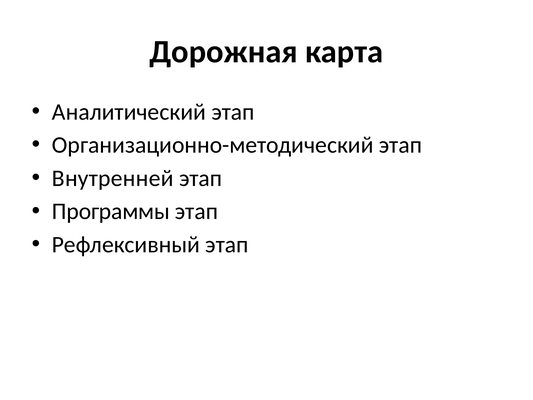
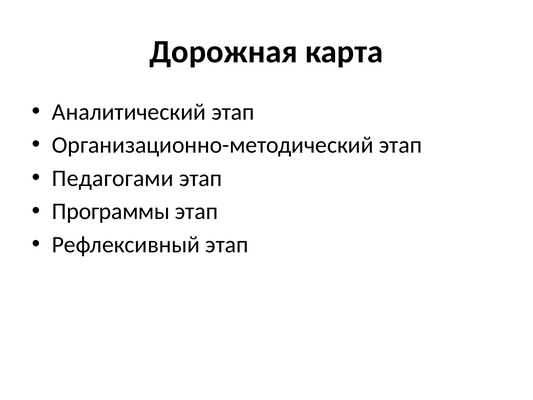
Внутренней: Внутренней -> Педагогами (113, 178)
